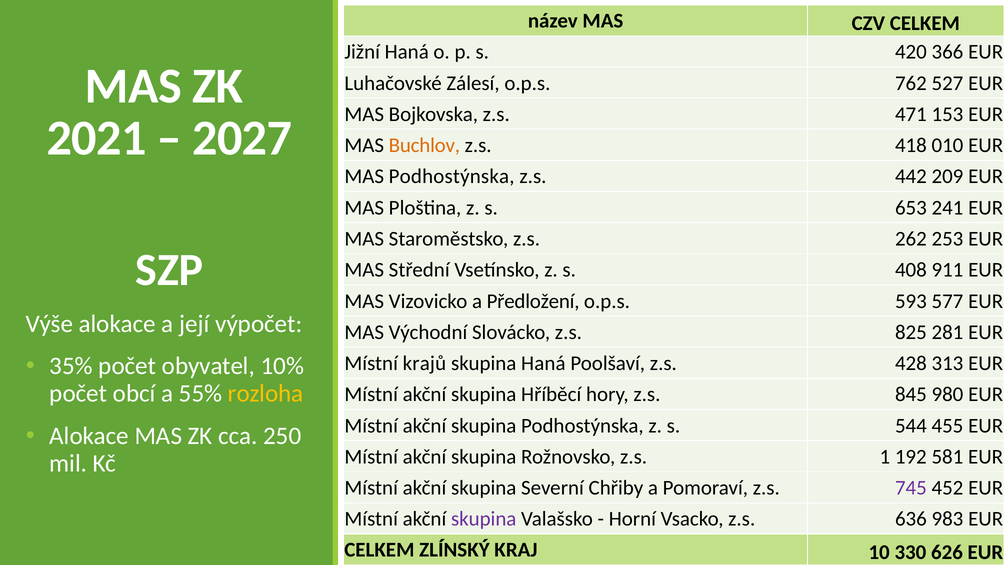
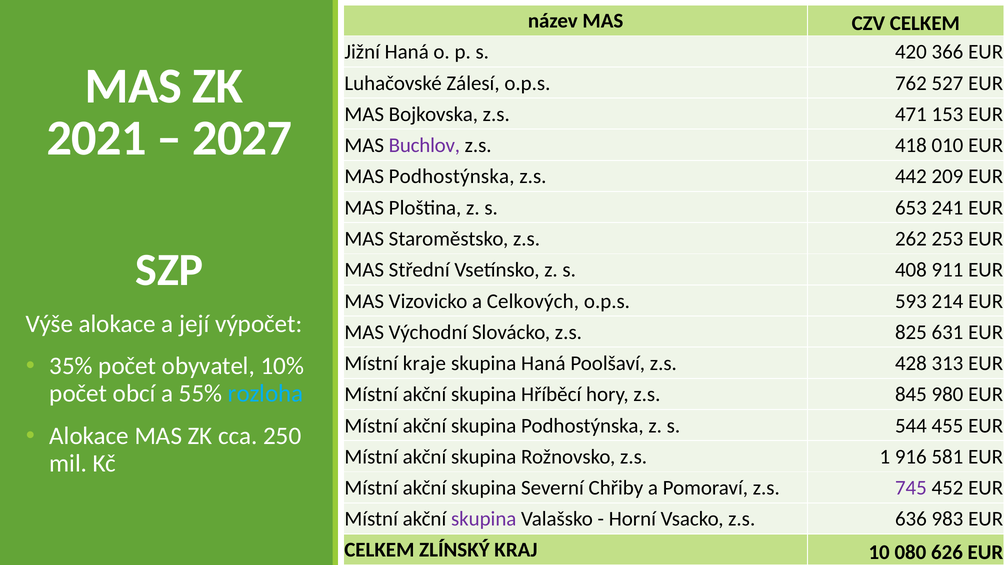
Buchlov colour: orange -> purple (424, 145)
Předložení: Předložení -> Celkových (533, 301)
577: 577 -> 214 (947, 301)
281: 281 -> 631 (947, 332)
krajů: krajů -> kraje (424, 363)
rozloha colour: yellow -> light blue (266, 394)
192: 192 -> 916 (911, 457)
330: 330 -> 080 (910, 552)
